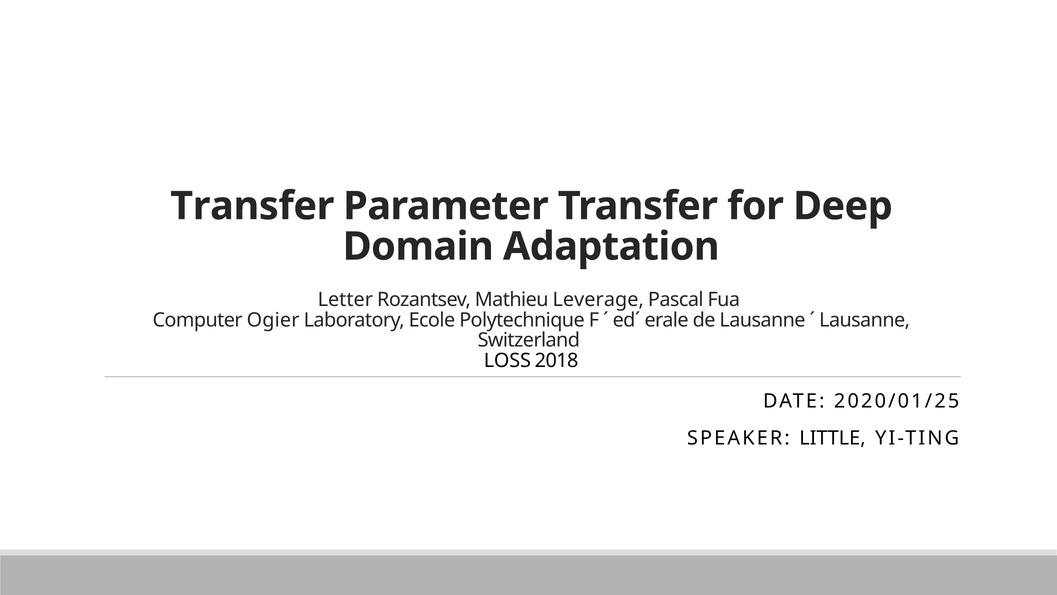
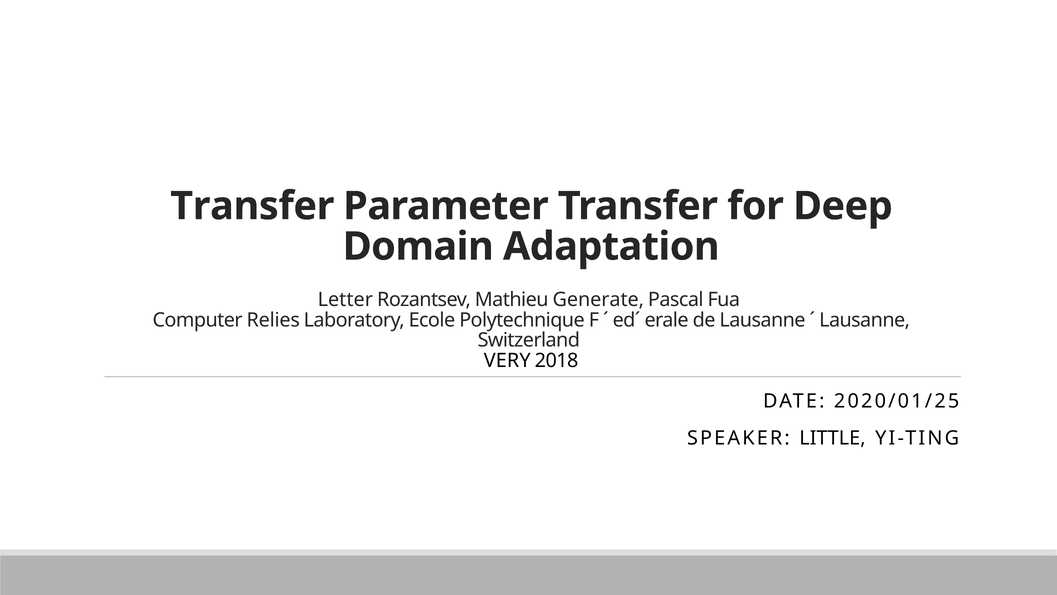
Leverage: Leverage -> Generate (598, 300)
Ogier: Ogier -> Relies (273, 320)
LOSS: LOSS -> VERY (507, 360)
